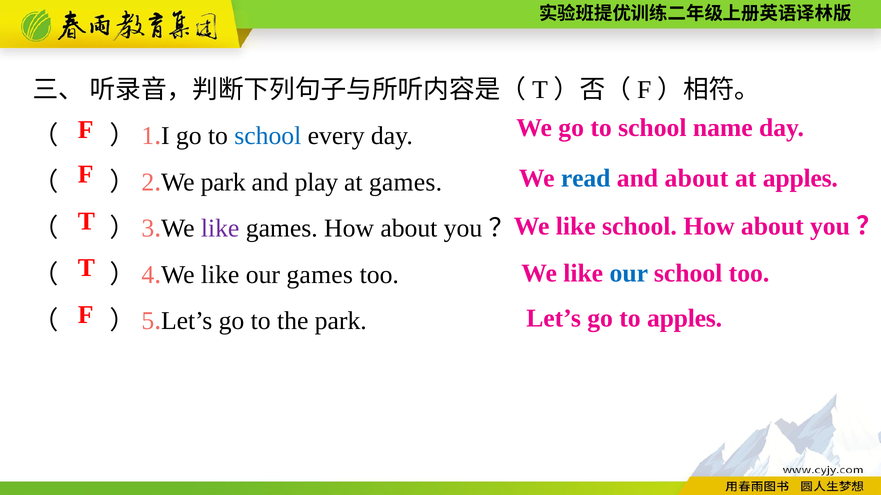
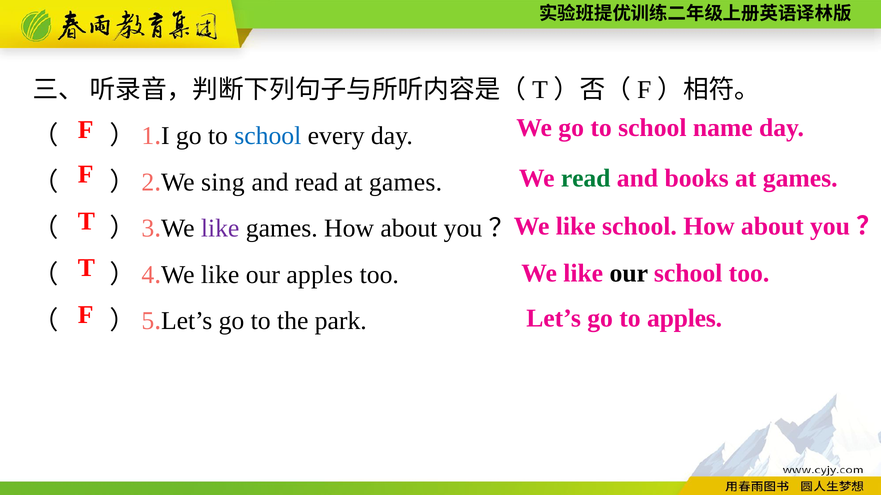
read colour: blue -> green (586, 178)
and about: about -> books (697, 178)
apples: apples -> games (800, 178)
We park: park -> sing (223, 182)
and play: play -> read (316, 182)
our colour: blue -> black (629, 273)
our games: games -> apples (320, 275)
